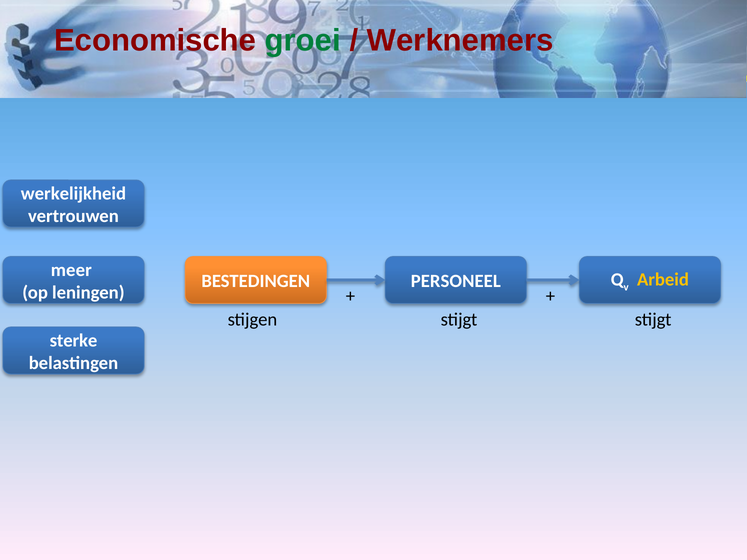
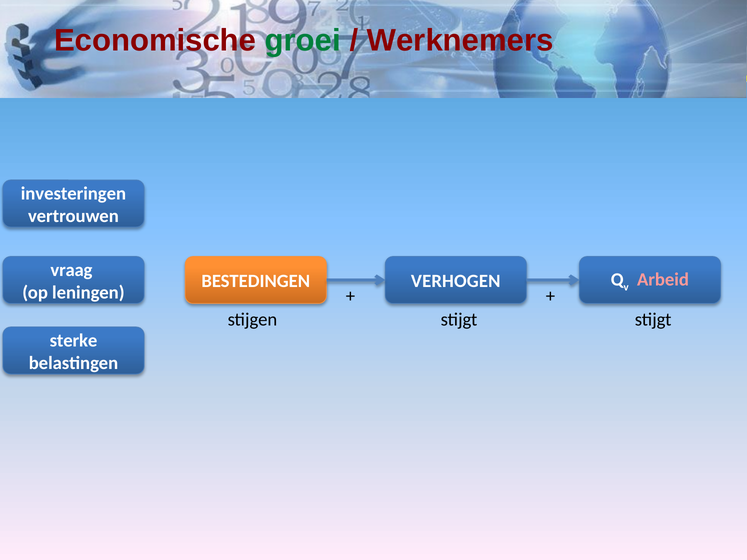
werkelijkheid: werkelijkheid -> investeringen (73, 194)
meer: meer -> vraag (71, 270)
PERSONEEL: PERSONEEL -> VERHOGEN (456, 281)
Arbeid colour: yellow -> pink (663, 280)
